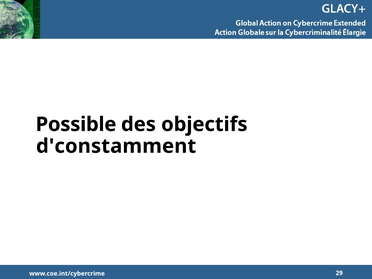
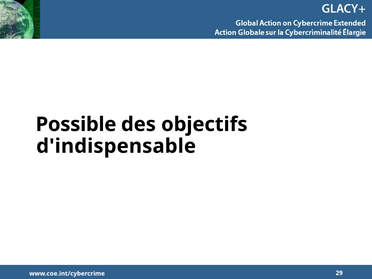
d'constamment: d'constamment -> d'indispensable (116, 146)
